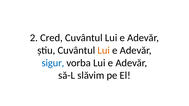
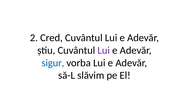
Lui colour: orange -> purple (104, 50)
